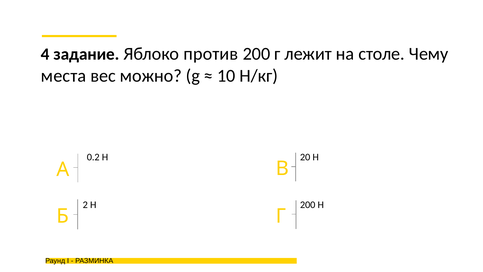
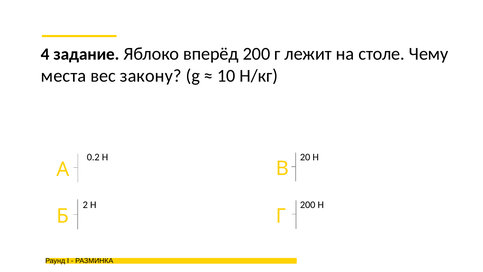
против: против -> вперёд (211, 54)
можно: можно -> закону (151, 76)
